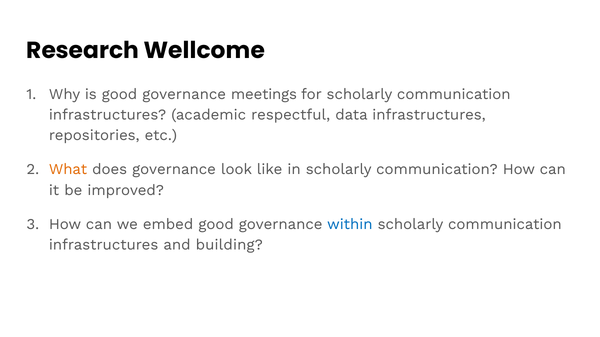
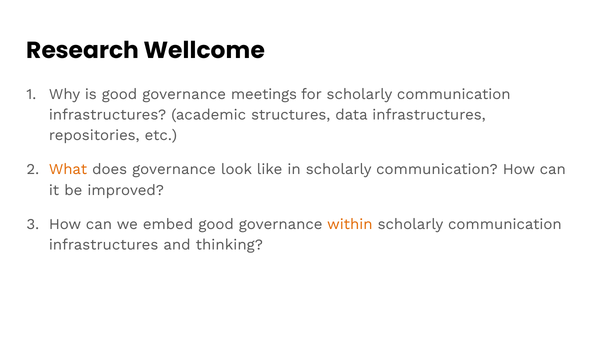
respectful: respectful -> structures (291, 115)
within colour: blue -> orange (350, 224)
building: building -> thinking (229, 245)
